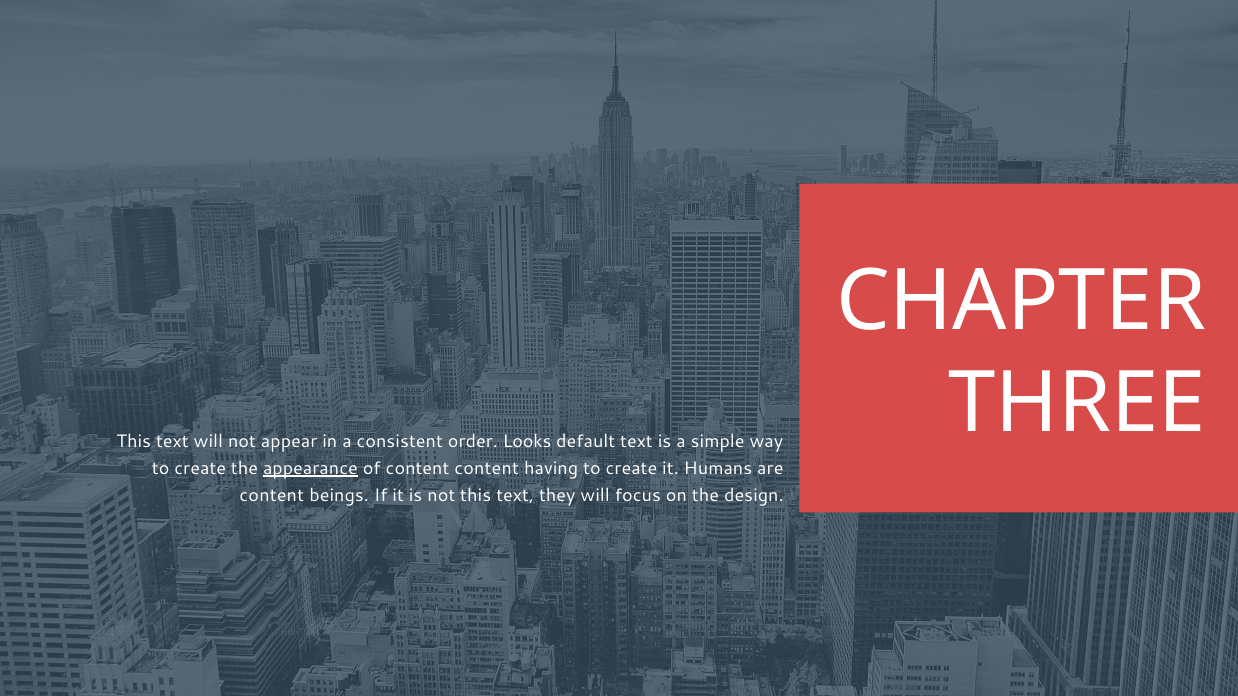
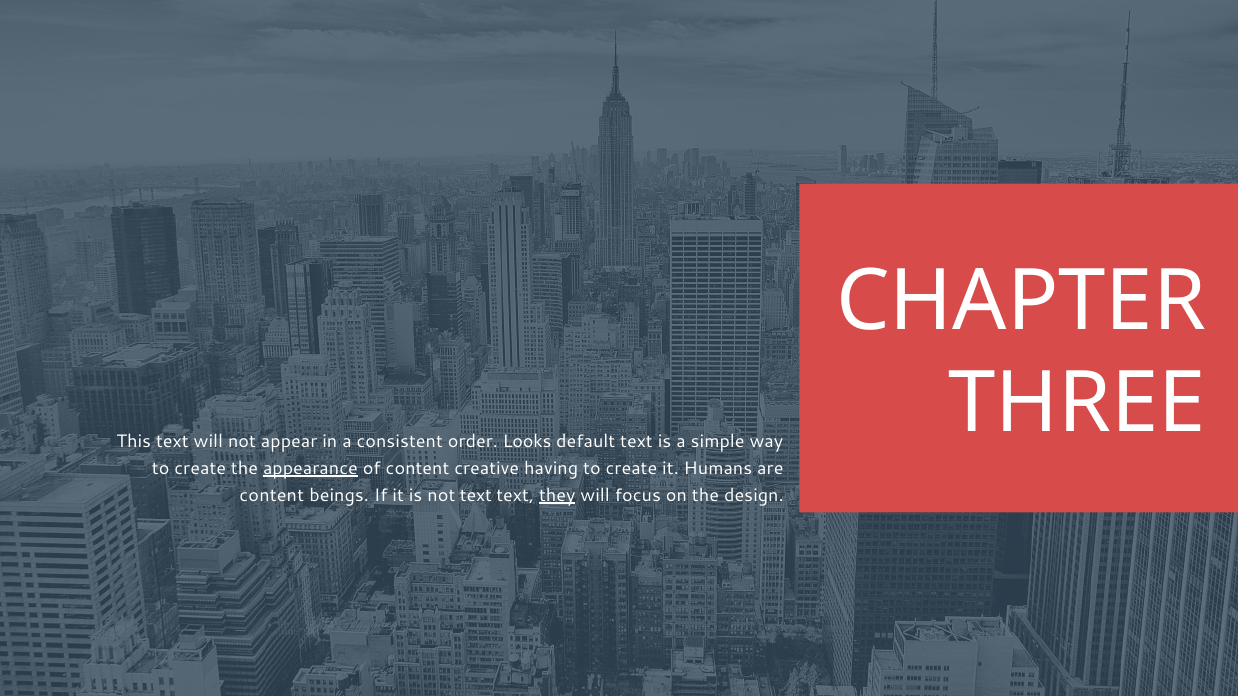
content content: content -> creative (487, 468)
not this: this -> text (476, 496)
they underline: none -> present (557, 496)
